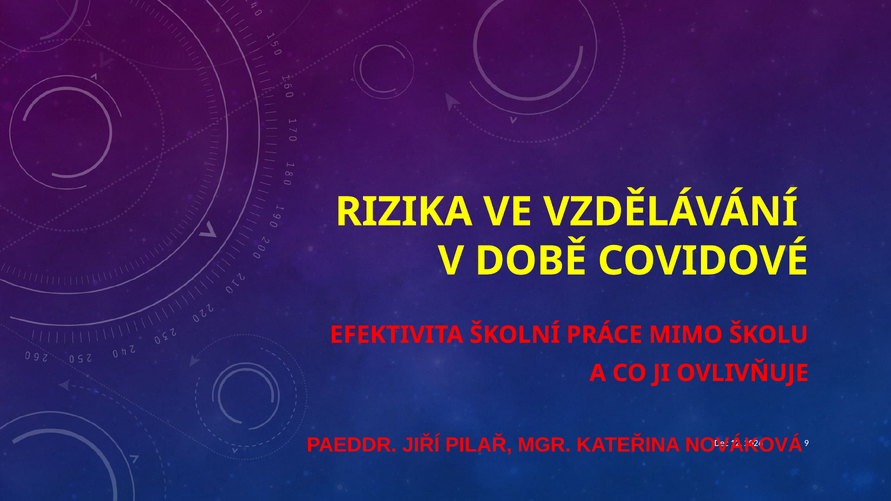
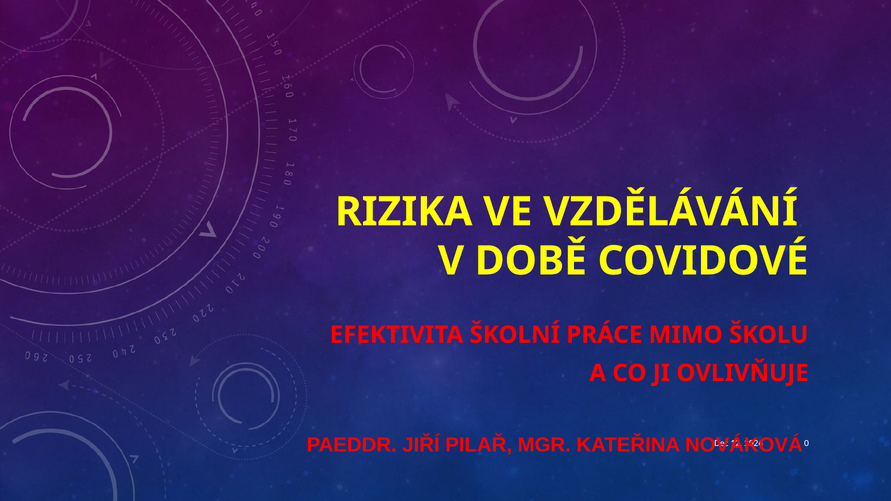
9: 9 -> 0 (807, 443)
